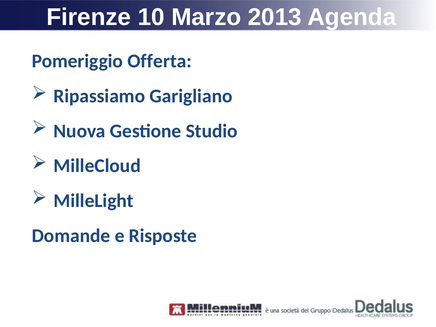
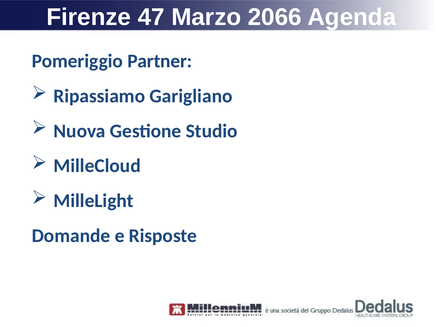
10: 10 -> 47 (151, 17)
2013: 2013 -> 2066 (275, 17)
Offerta: Offerta -> Partner (160, 61)
